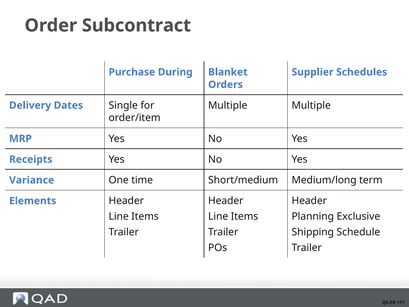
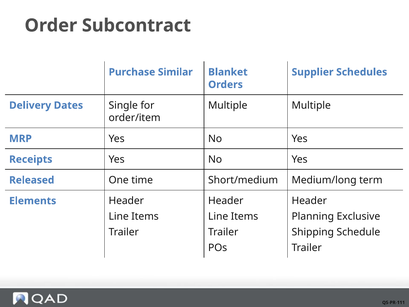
During: During -> Similar (175, 72)
Variance: Variance -> Released (32, 180)
